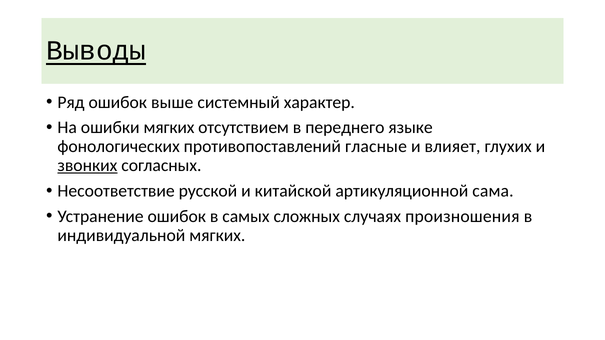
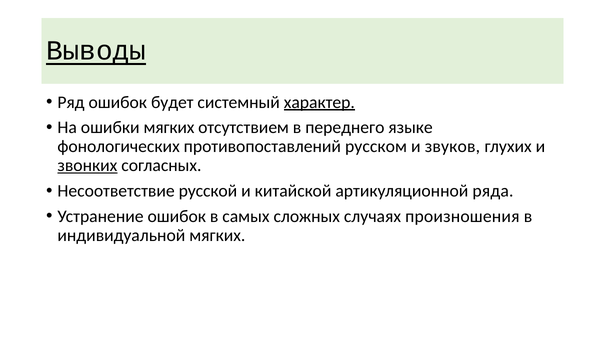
выше: выше -> будет (172, 102)
характер underline: none -> present (319, 102)
гласные: гласные -> русском (376, 147)
влияет: влияет -> звуков (452, 147)
сама: сама -> ряда (493, 191)
